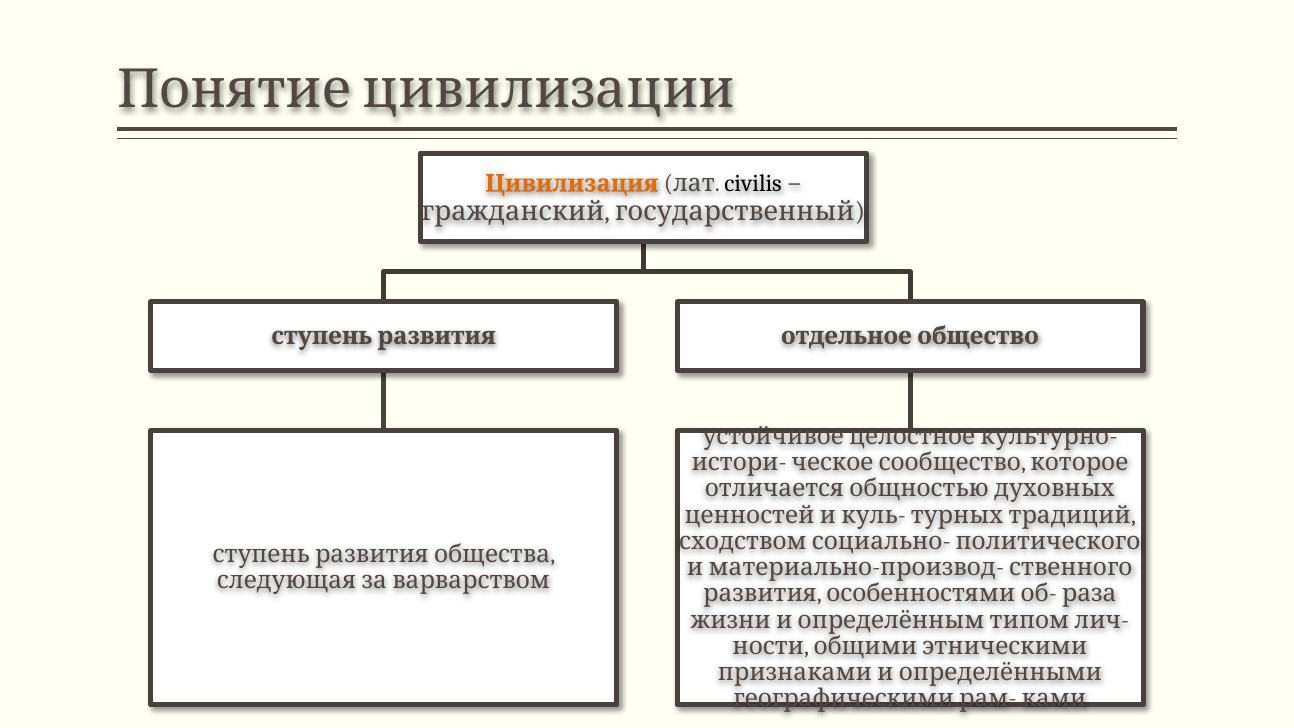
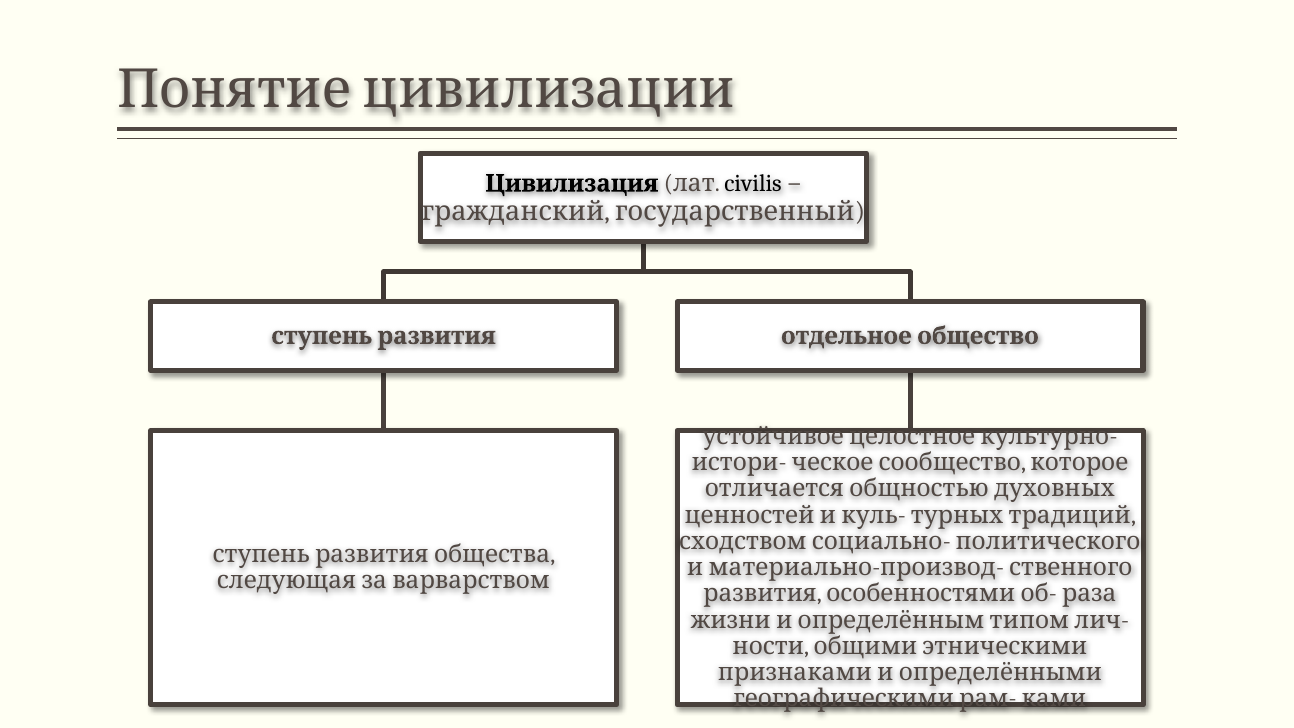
Цивилизация colour: orange -> black (572, 183)
